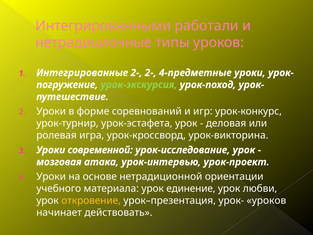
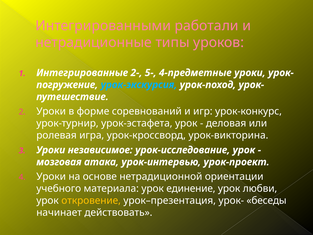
2- 2-: 2- -> 5- (151, 73)
урок-экскурсия colour: light green -> light blue (139, 85)
современной: современной -> независимое (100, 150)
урок- уроков: уроков -> беседы (266, 200)
